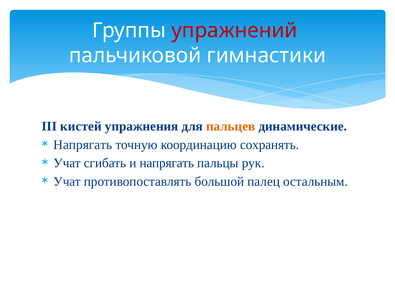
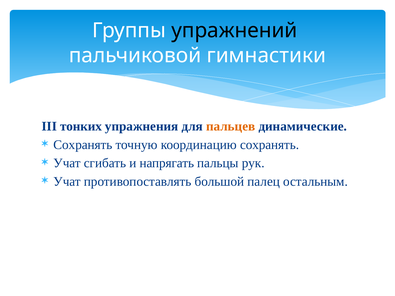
упражнений colour: red -> black (234, 31)
кистей: кистей -> тонких (81, 126)
Напрягать: Напрягать -> Сохранять (83, 145)
